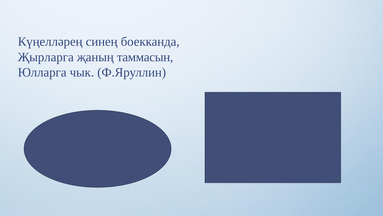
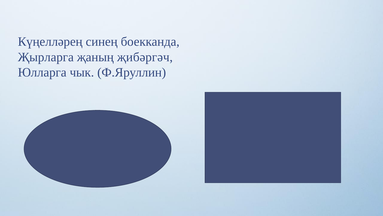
таммасын: таммасын -> җибәргәч (145, 57)
